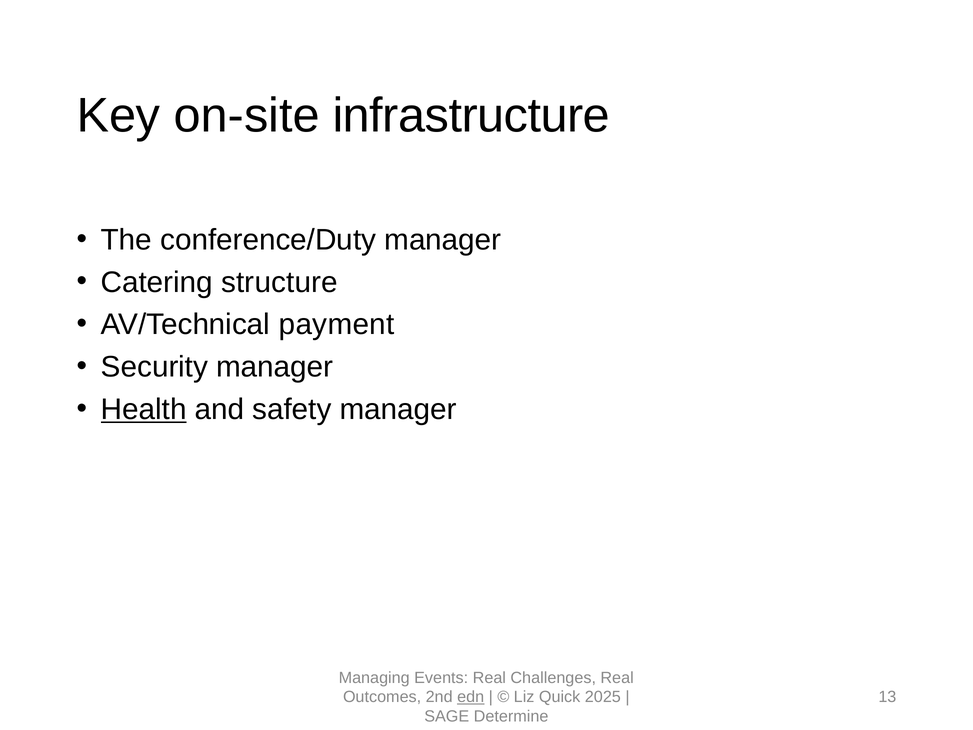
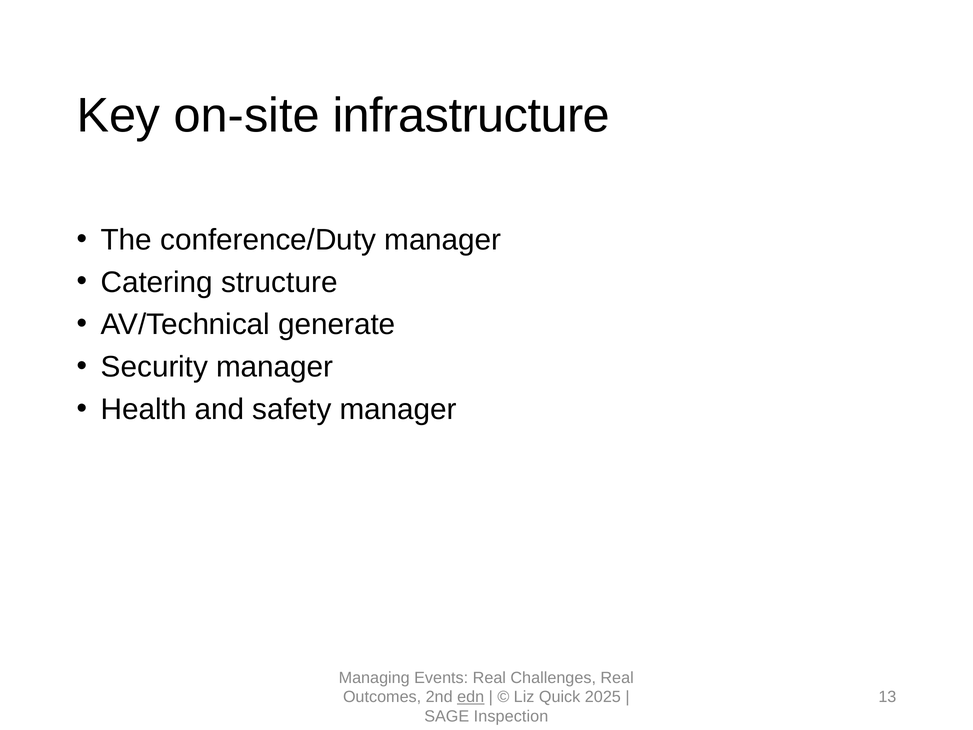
payment: payment -> generate (337, 325)
Health underline: present -> none (144, 409)
Determine: Determine -> Inspection (511, 716)
